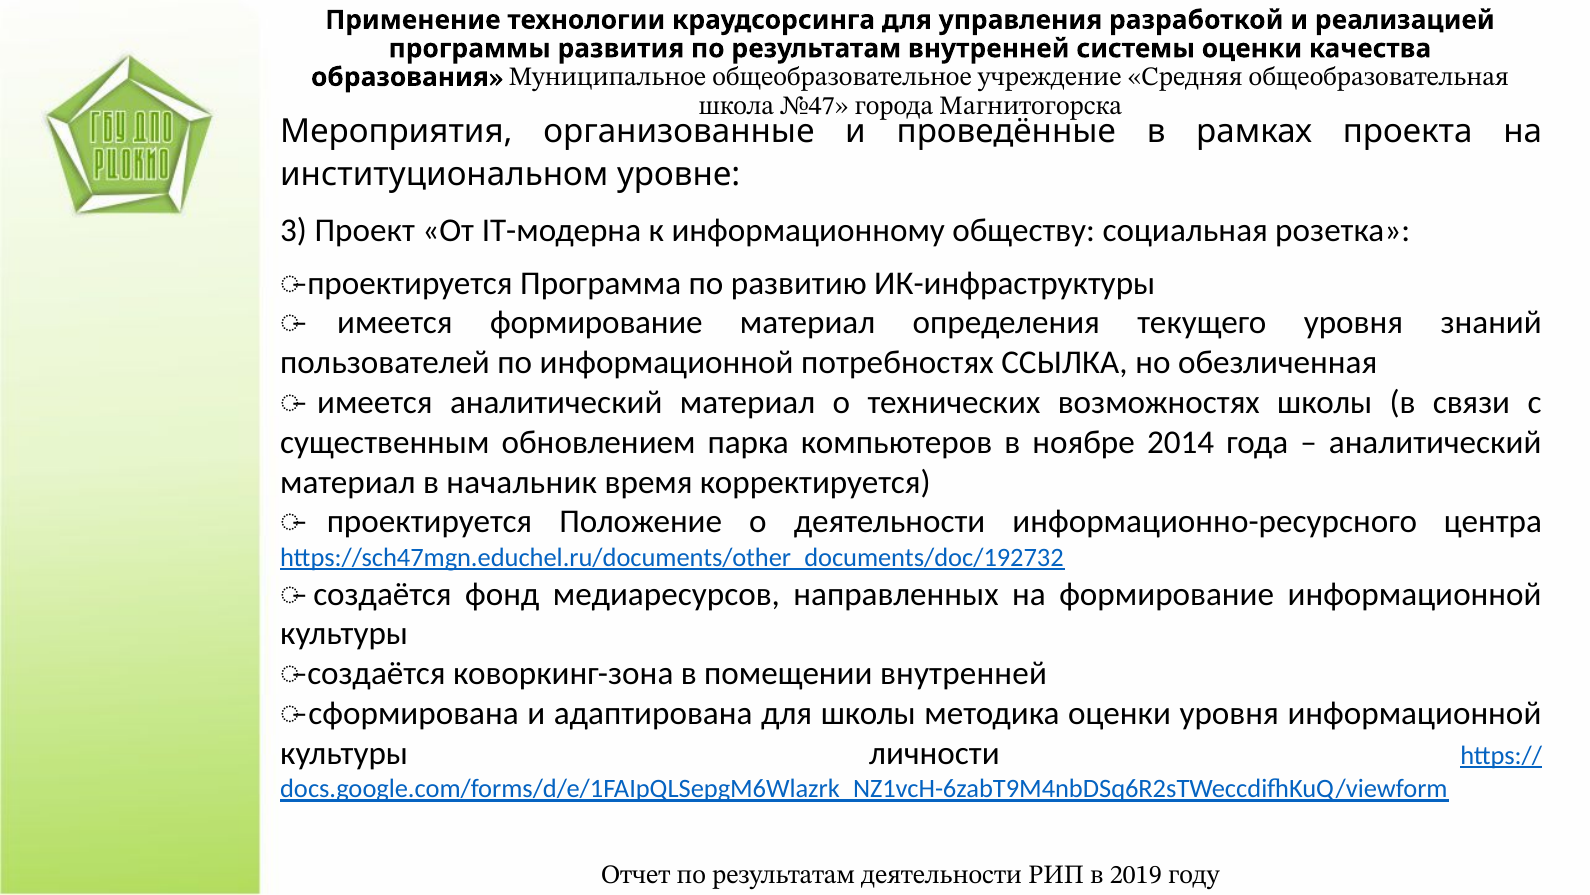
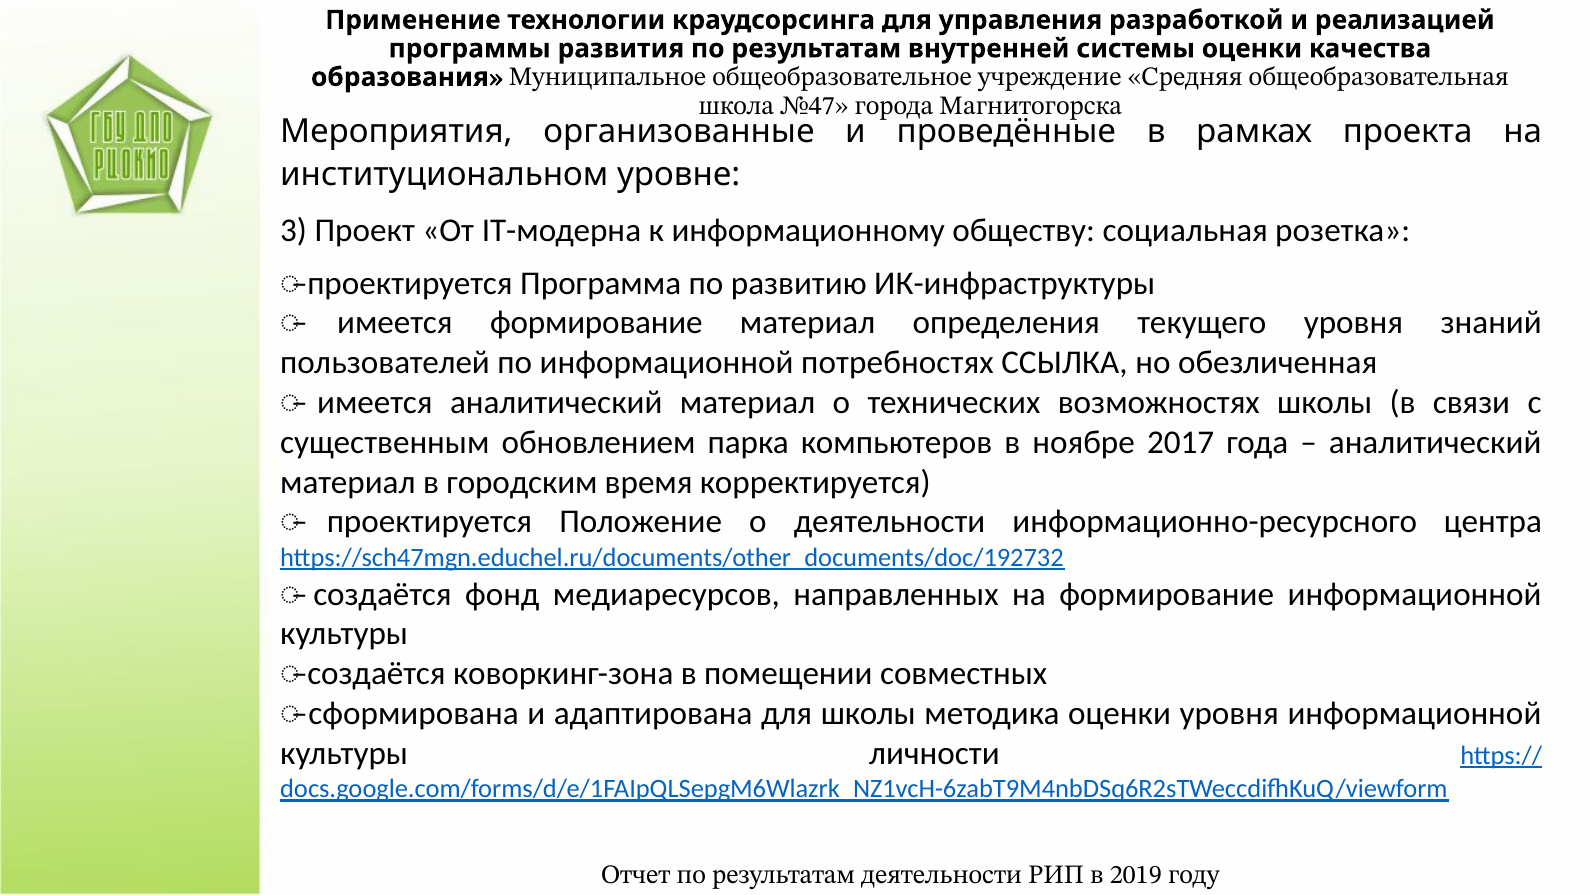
2014: 2014 -> 2017 (1181, 442)
начальник: начальник -> городским (522, 482)
помещении внутренней: внутренней -> совместных (964, 673)
